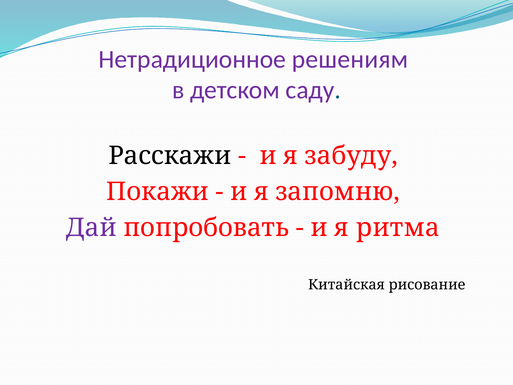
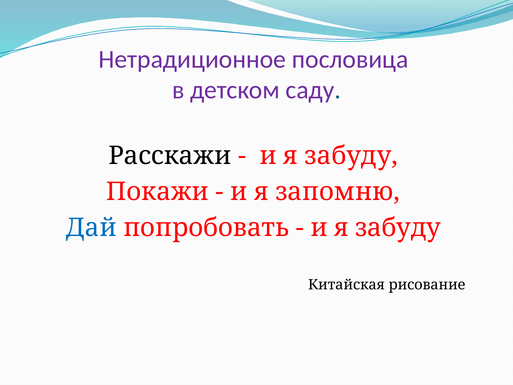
решениям: решениям -> пословица (350, 59)
Дай colour: purple -> blue (91, 227)
ритма: ритма -> забуду (398, 227)
